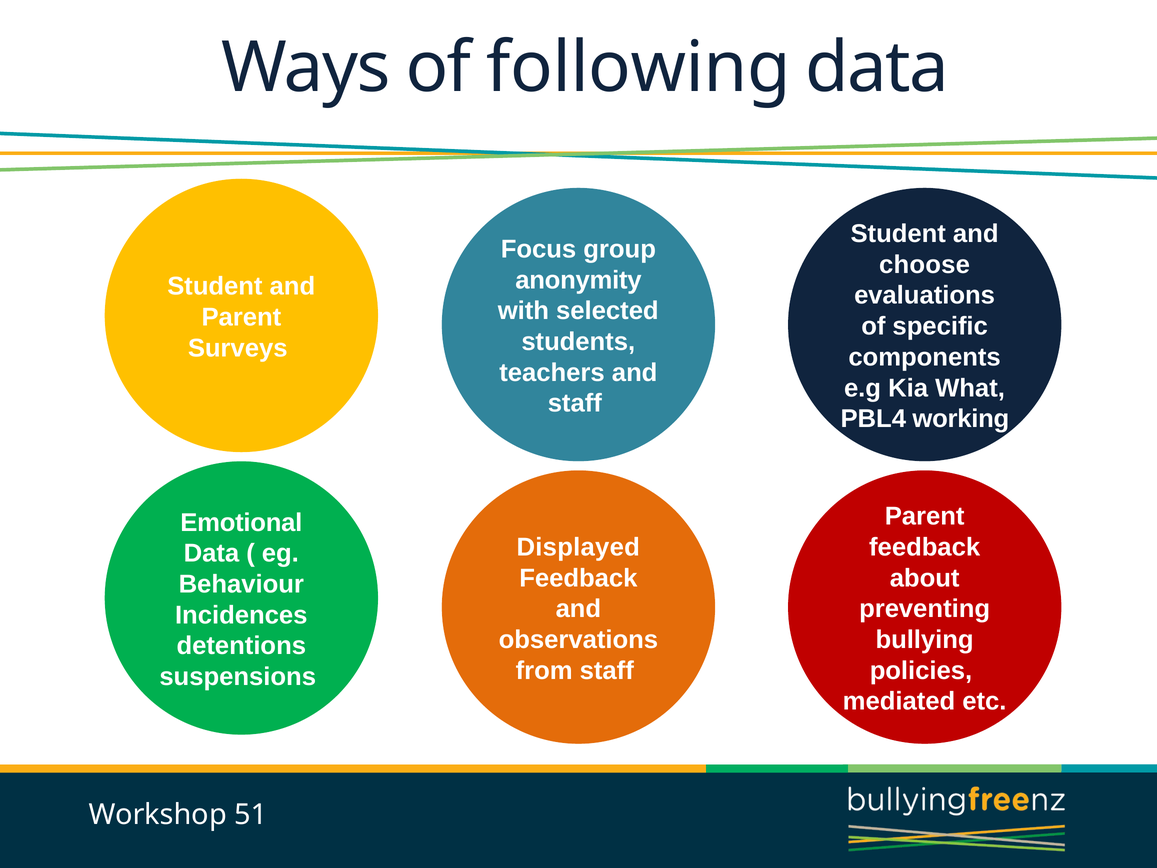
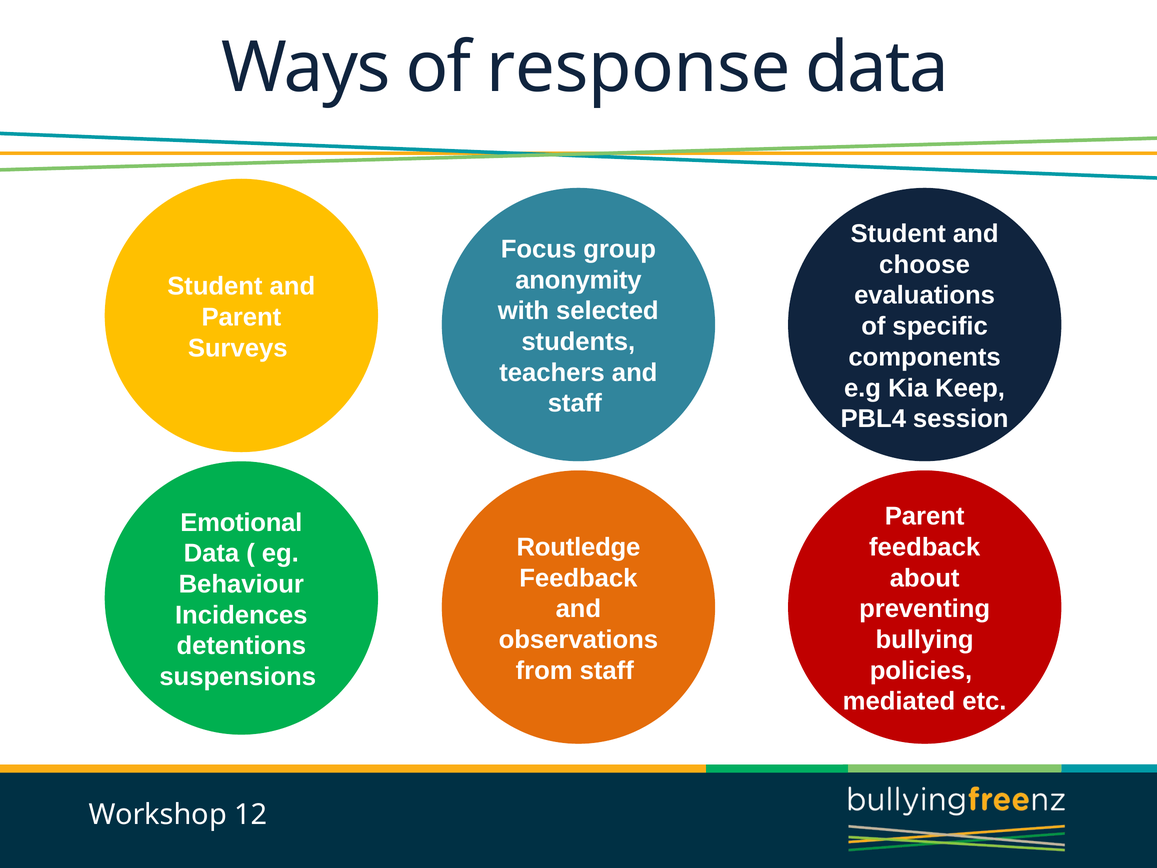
following: following -> response (638, 68)
What: What -> Keep (970, 388)
working: working -> session (961, 419)
Displayed: Displayed -> Routledge (578, 547)
51: 51 -> 12 (251, 814)
